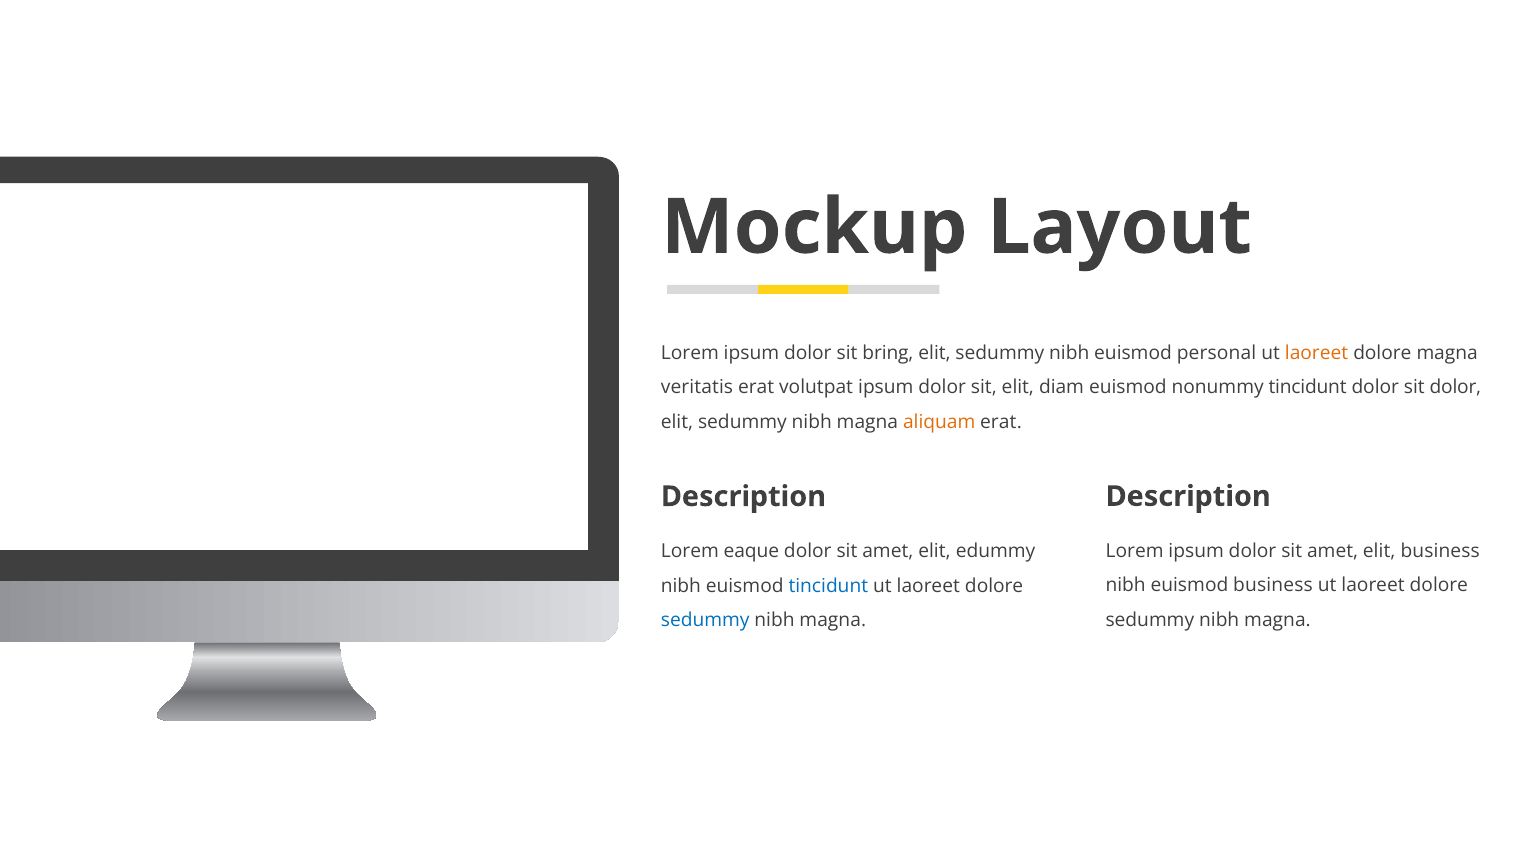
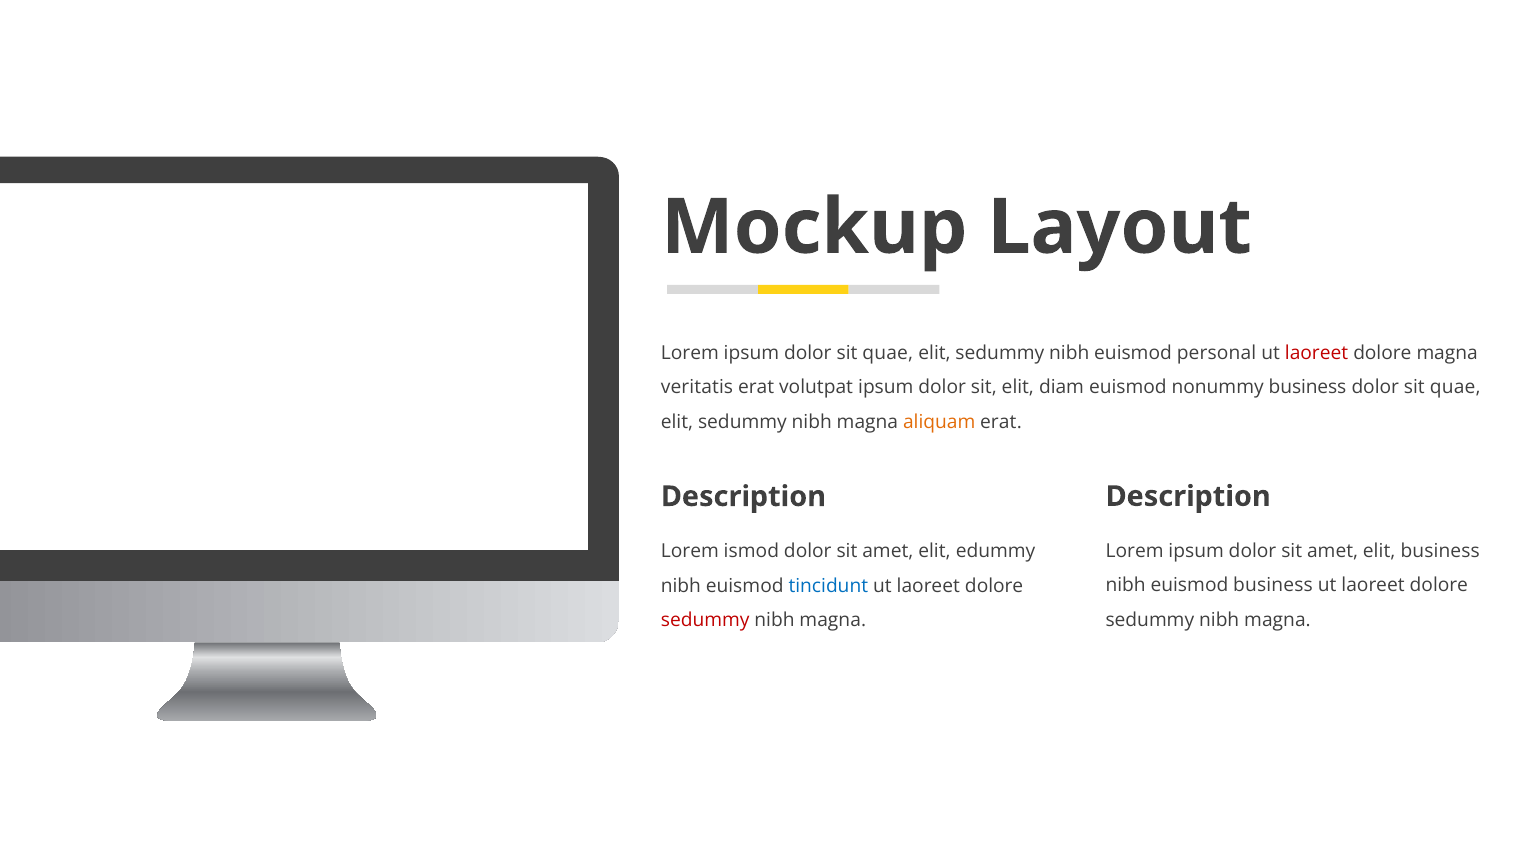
ipsum dolor sit bring: bring -> quae (888, 353)
laoreet colour: orange -> red (1317, 353)
nonummy tincidunt: tincidunt -> business (1308, 388)
dolor: dolor -> quae (1455, 388)
eaque: eaque -> ismod (751, 551)
sedummy colour: blue -> red (705, 620)
